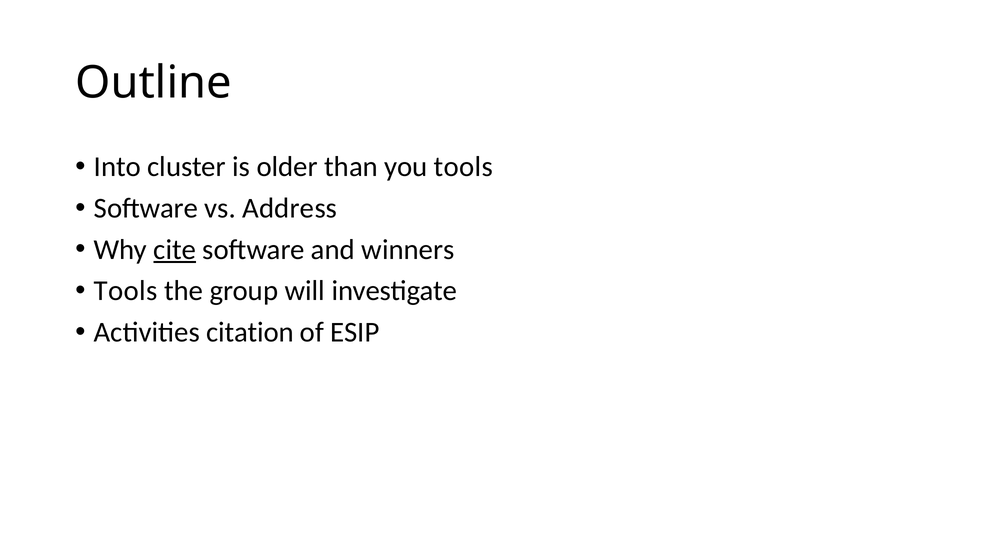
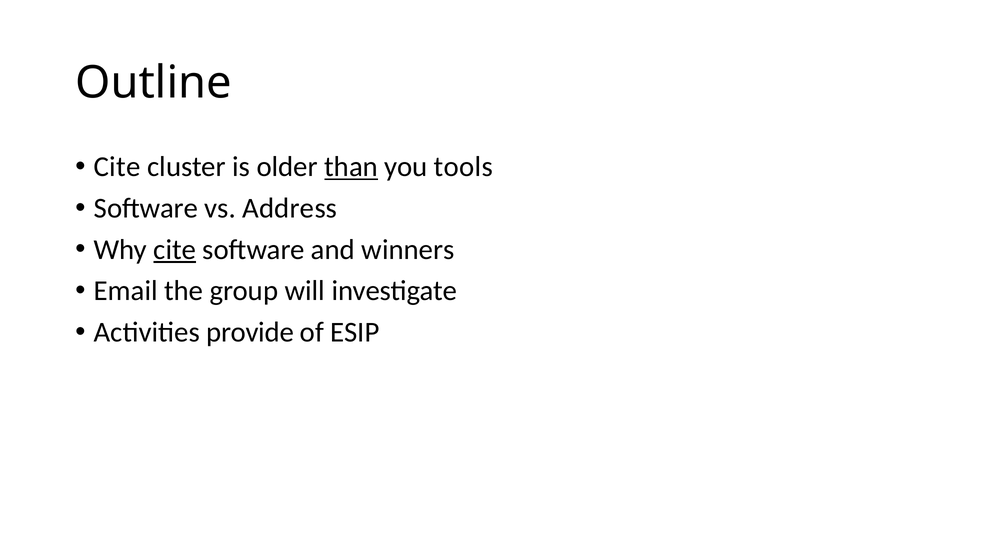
Into: Into -> Cite (117, 167)
than underline: none -> present (351, 167)
Tools: Tools -> Email (126, 291)
citation: citation -> provide (250, 333)
